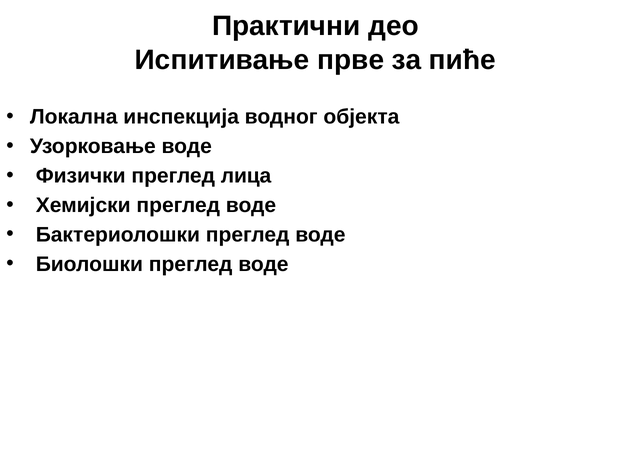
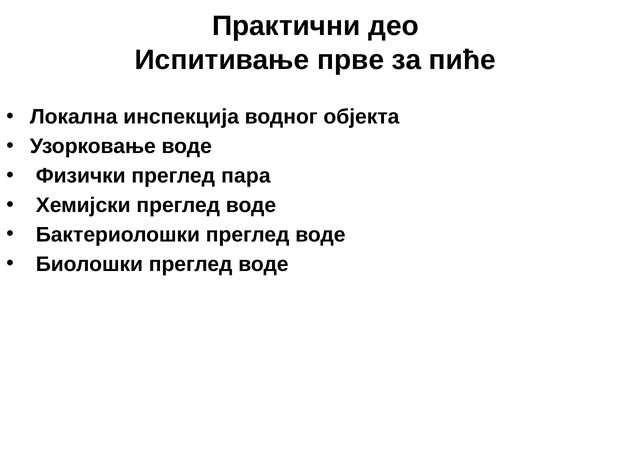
лица: лица -> пара (246, 176)
